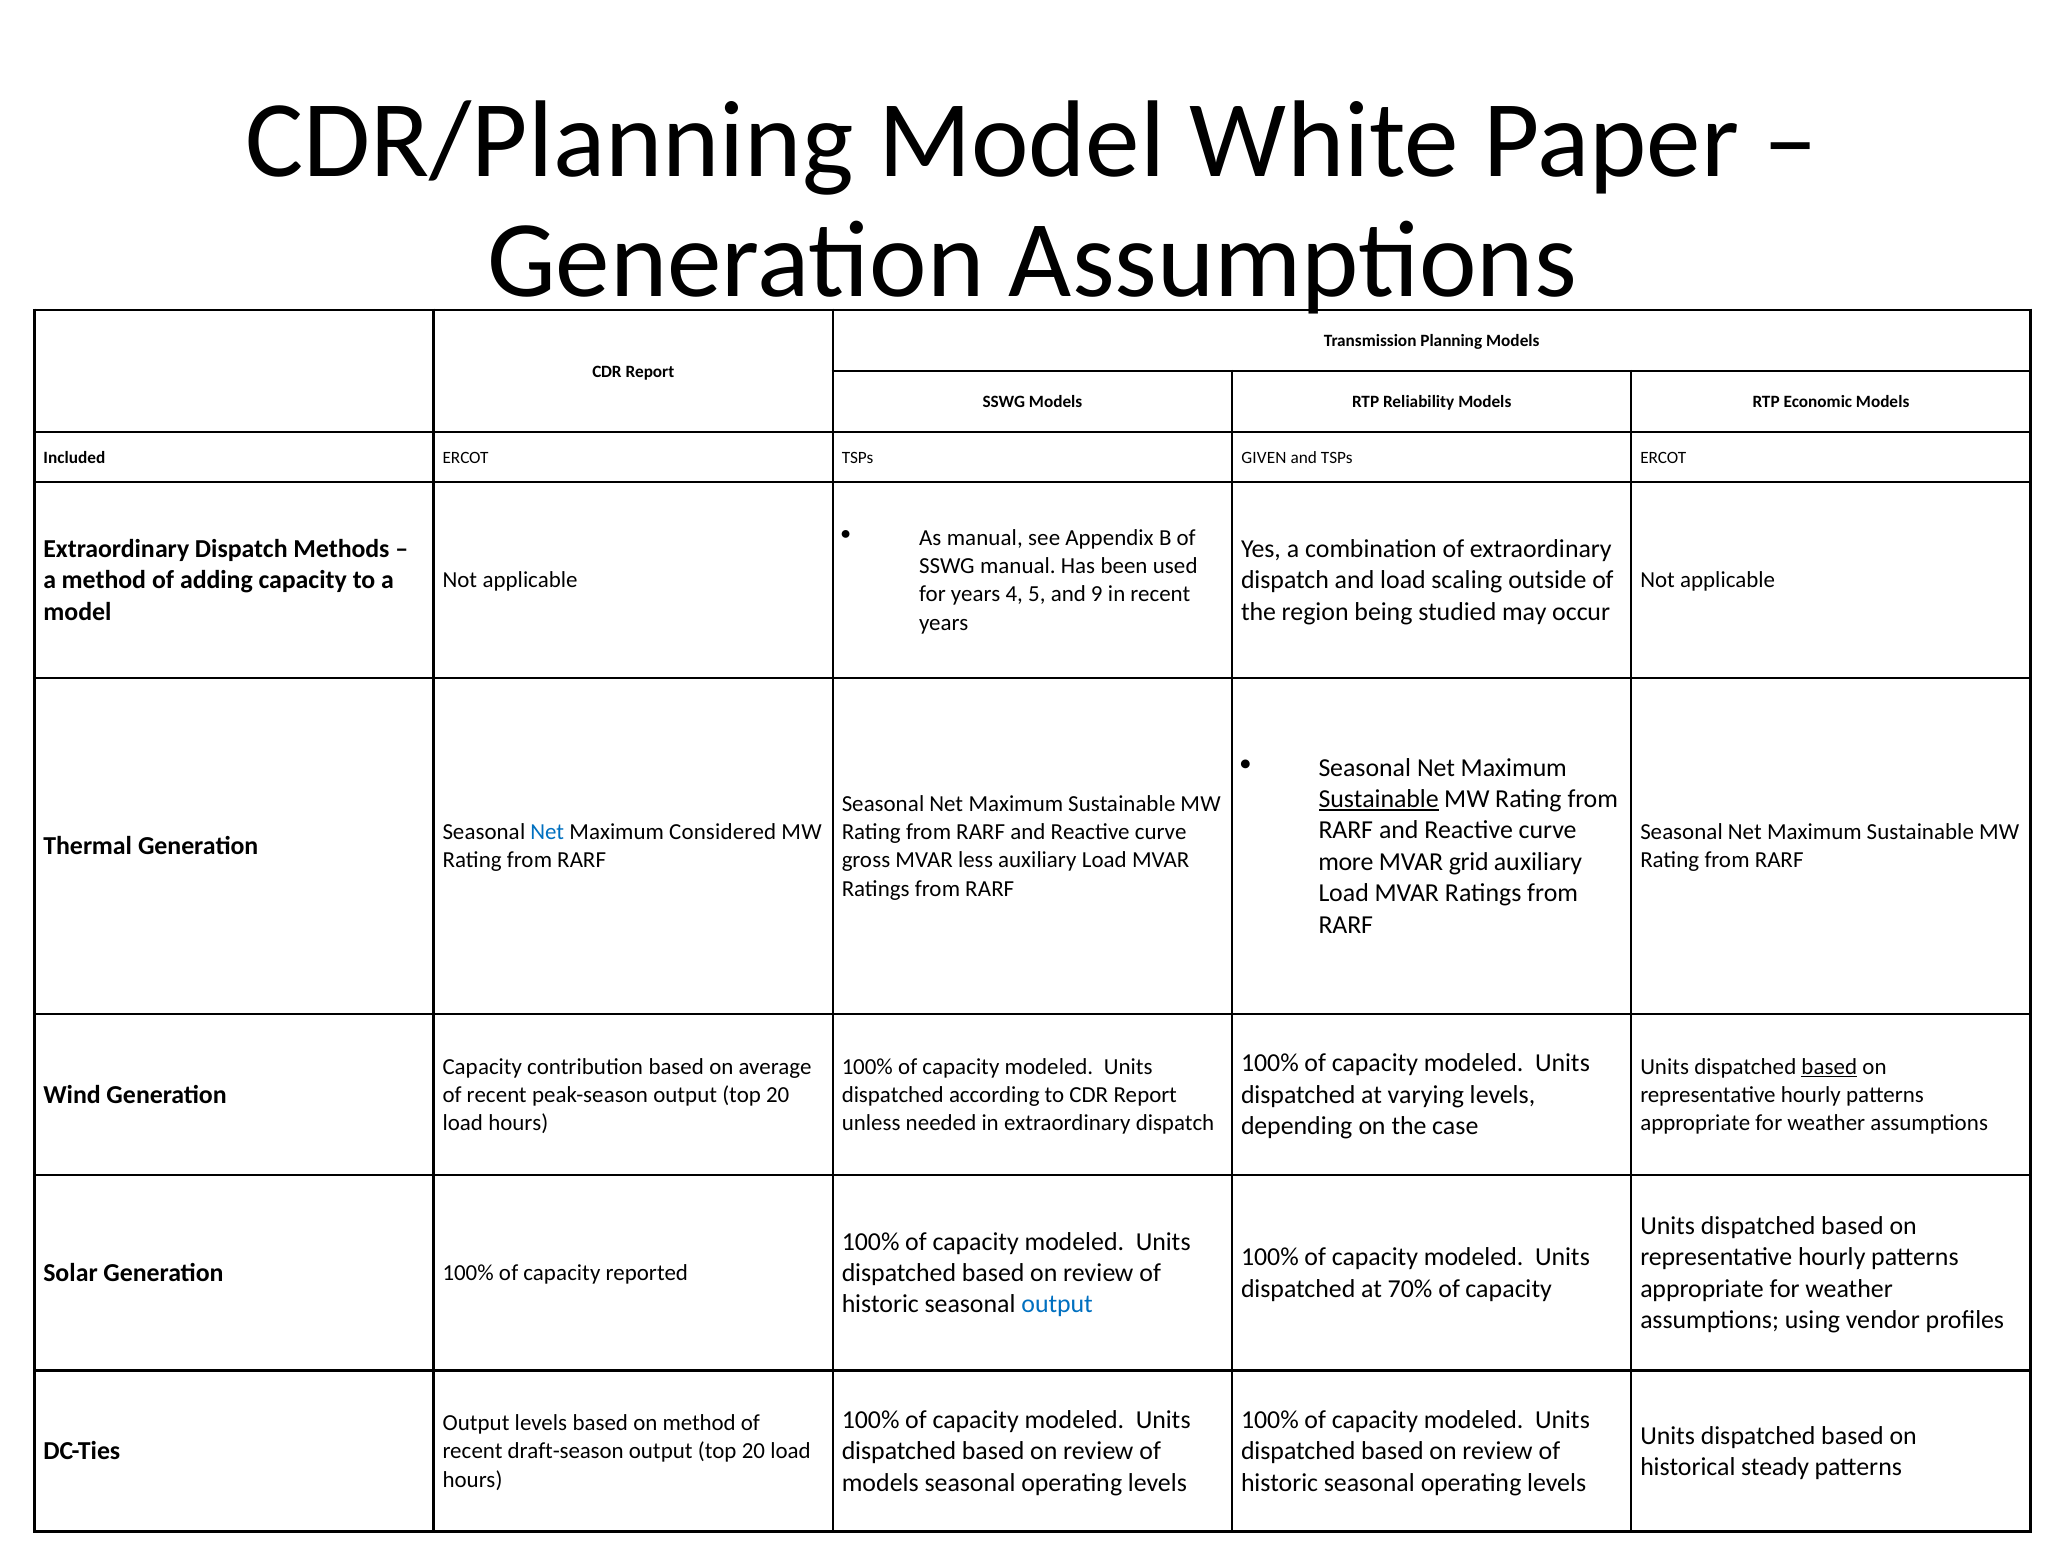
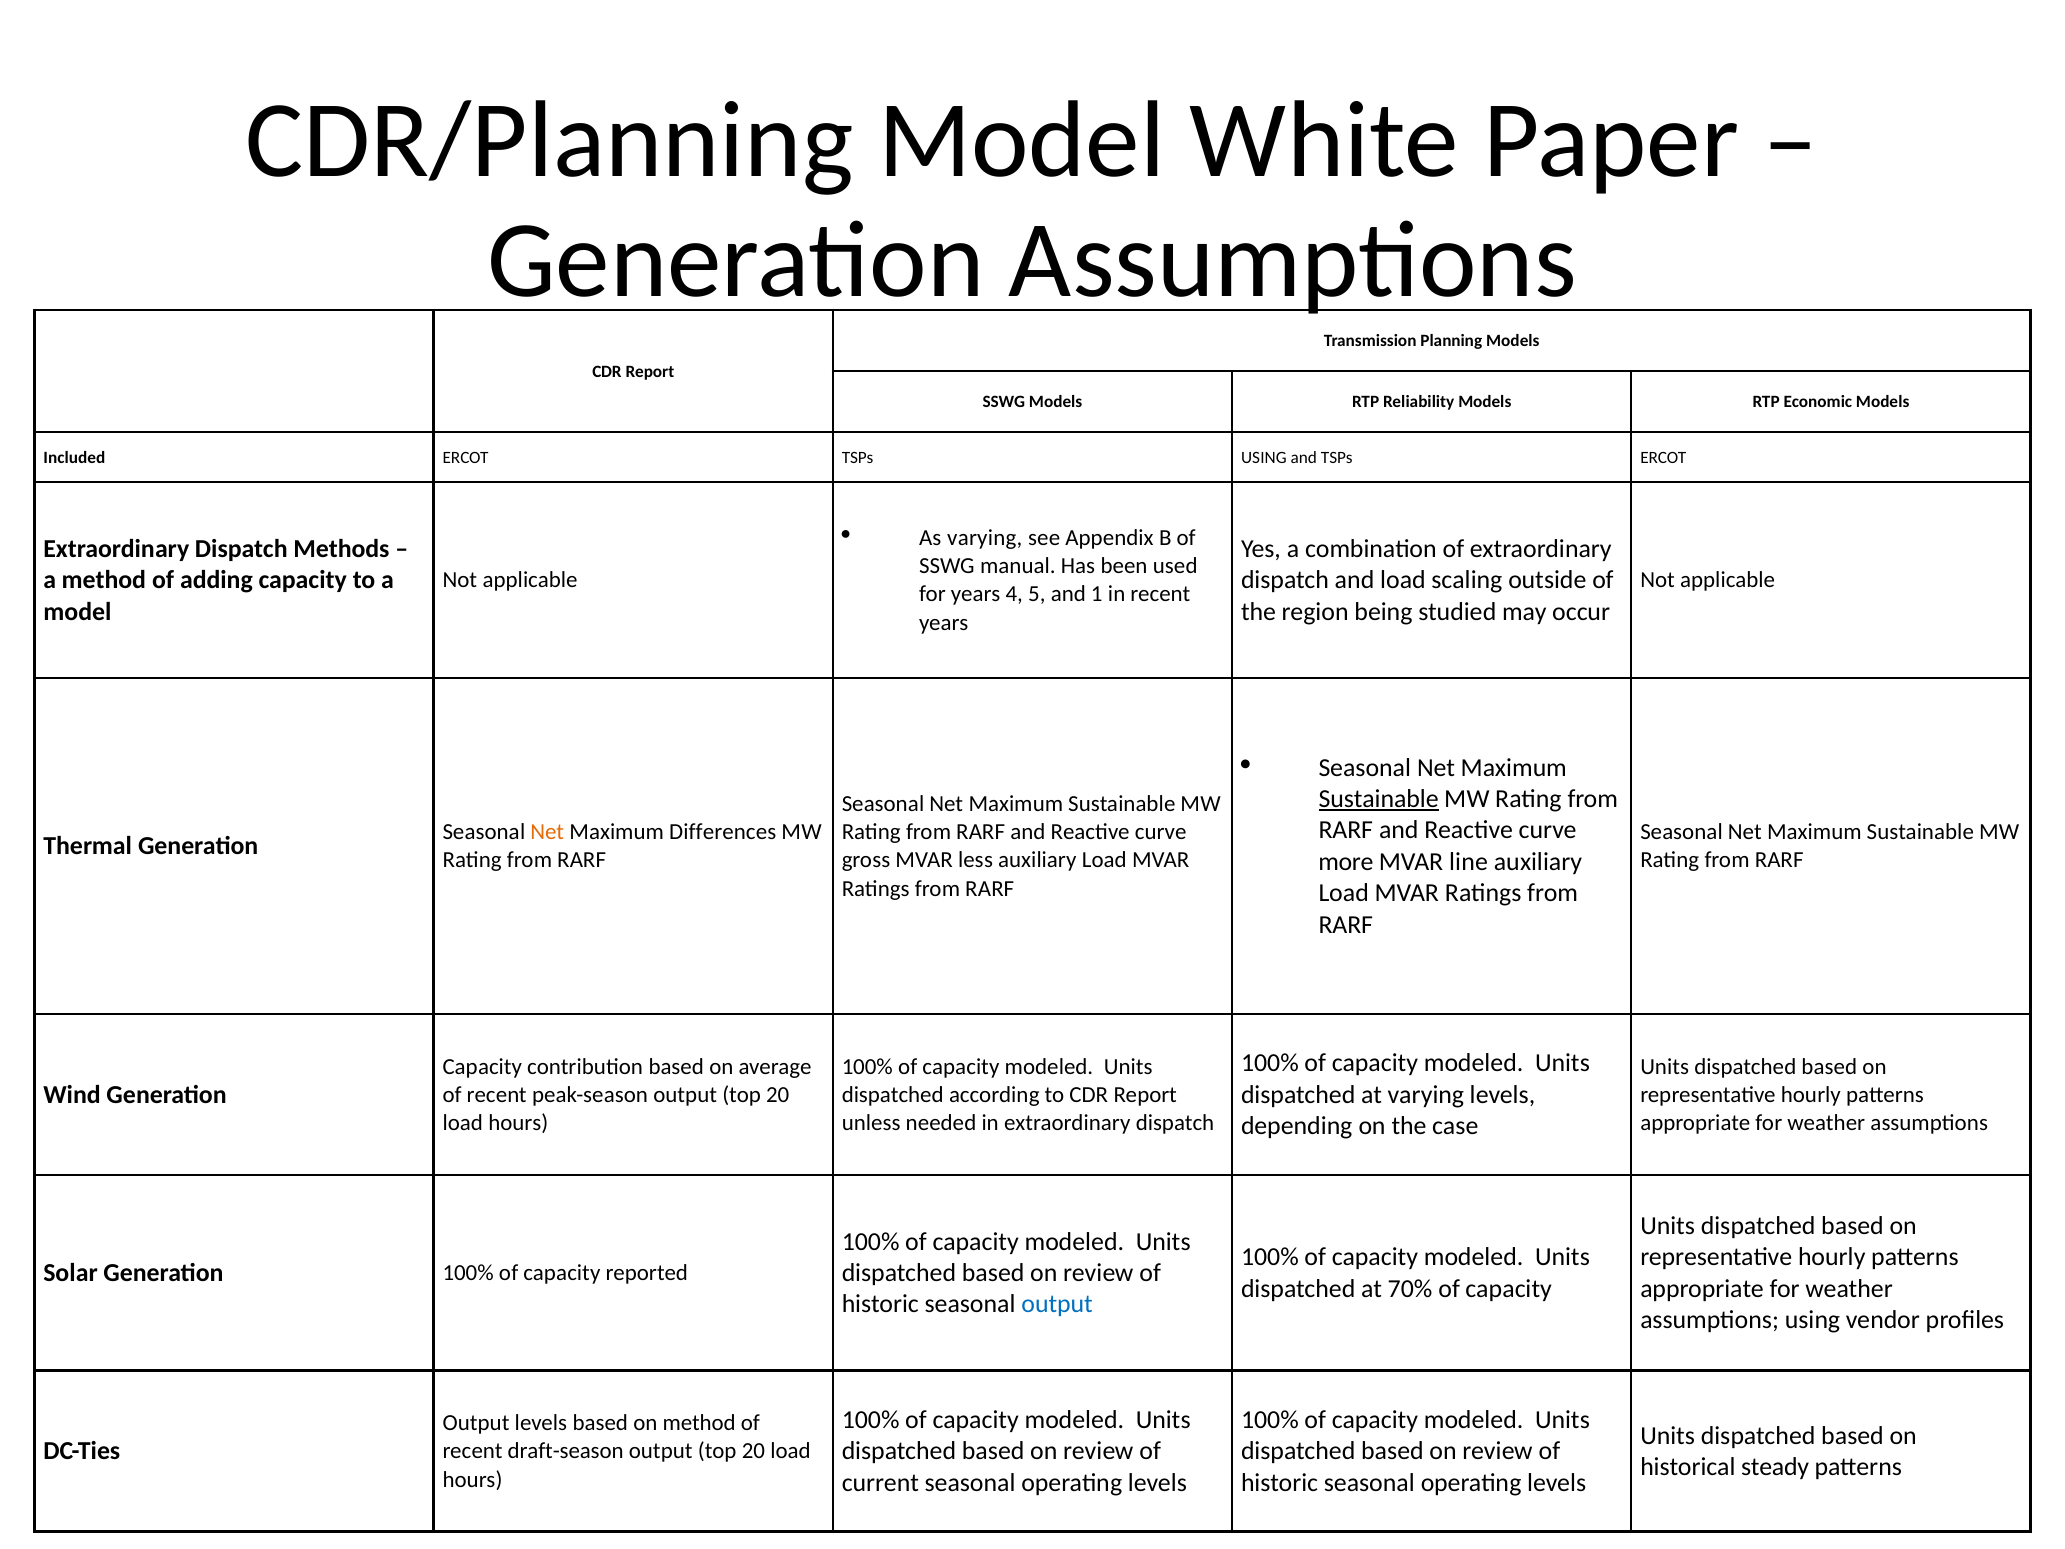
TSPs GIVEN: GIVEN -> USING (1264, 457)
As manual: manual -> varying (985, 538)
9: 9 -> 1 (1097, 594)
Net colour: blue -> orange (547, 832)
Considered: Considered -> Differences (723, 832)
grid: grid -> line (1468, 862)
based underline: present -> none (1829, 1066)
models: models -> current (880, 1482)
